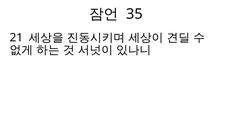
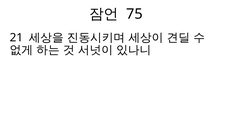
35: 35 -> 75 (134, 14)
